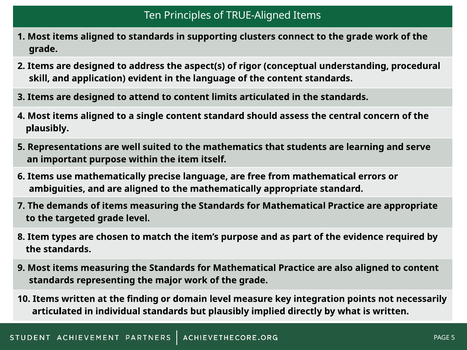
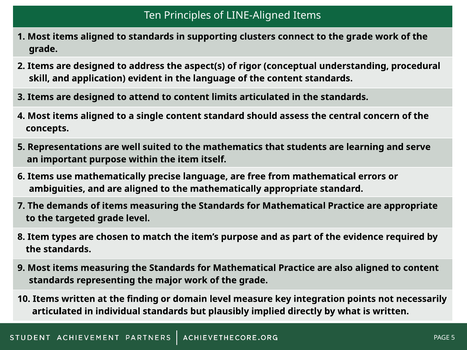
TRUE-Aligned: TRUE-Aligned -> LINE-Aligned (258, 15)
plausibly: plausibly -> concepts (47, 128)
